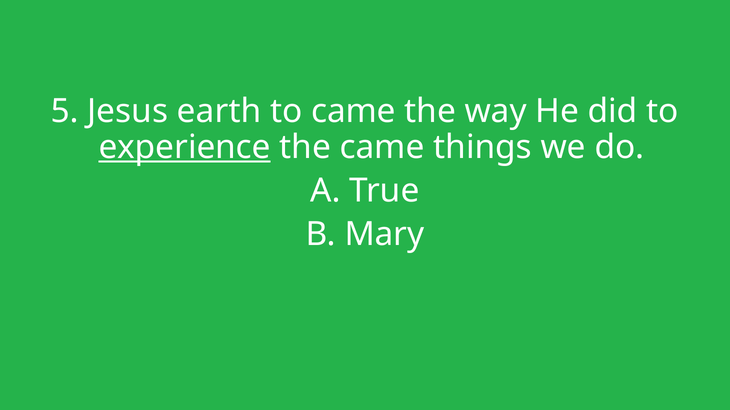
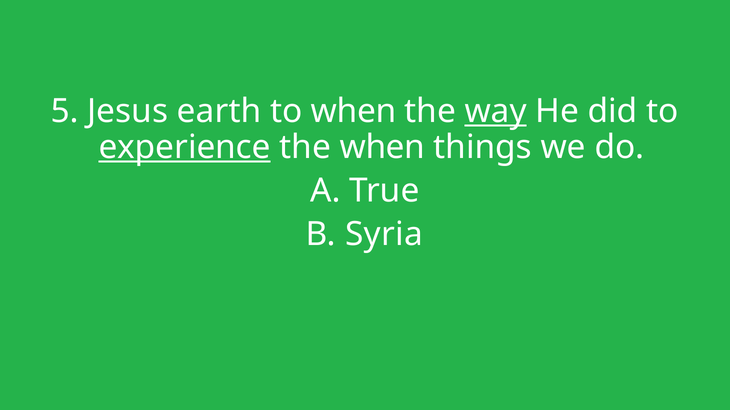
to came: came -> when (354, 111)
way underline: none -> present (496, 111)
the came: came -> when (382, 147)
Mary: Mary -> Syria (384, 235)
